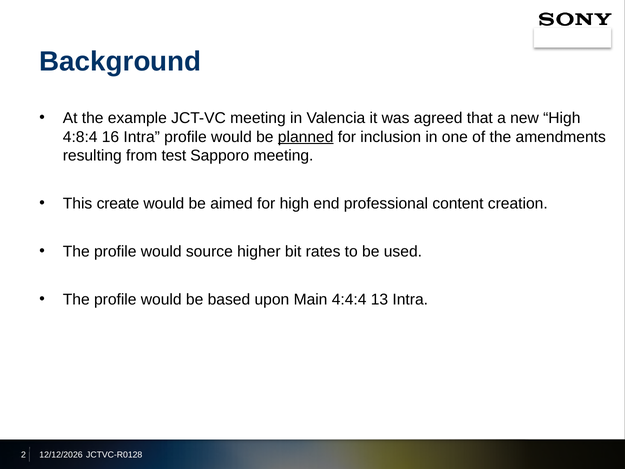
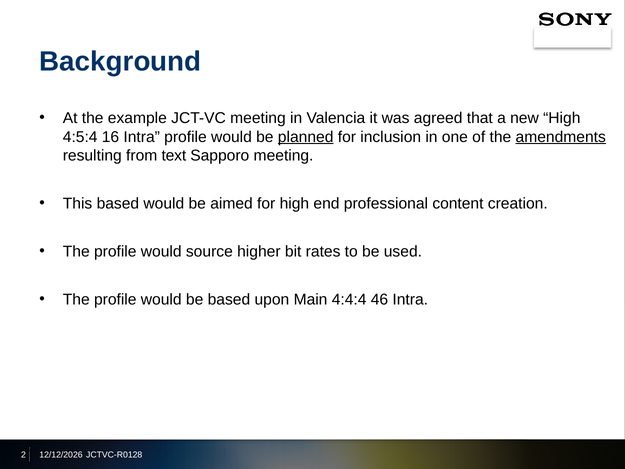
4:8:4: 4:8:4 -> 4:5:4 (80, 137)
amendments underline: none -> present (561, 137)
test: test -> text (174, 156)
This create: create -> based (118, 204)
13: 13 -> 46 (379, 299)
